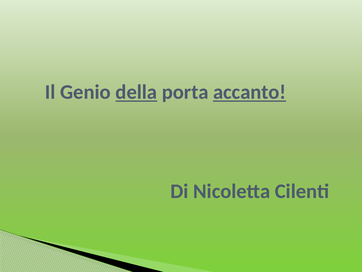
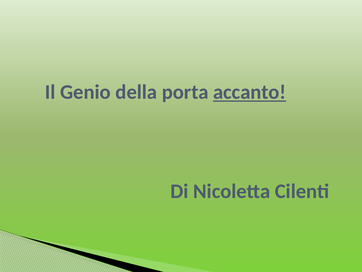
della underline: present -> none (136, 92)
